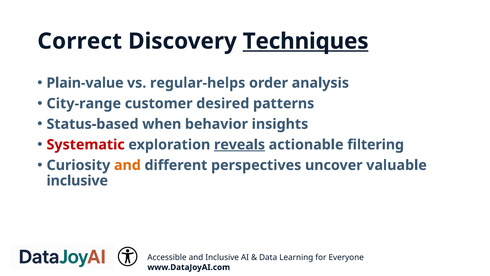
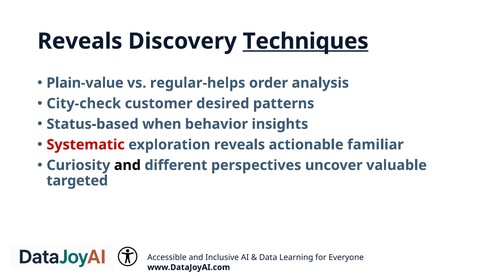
Correct: Correct -> Reveals (80, 41)
City-range: City-range -> City-check (84, 103)
reveals underline: present -> none (240, 144)
filtering: filtering -> familiar (376, 144)
and colour: orange -> black (127, 165)
inclusive: inclusive -> targeted (77, 180)
